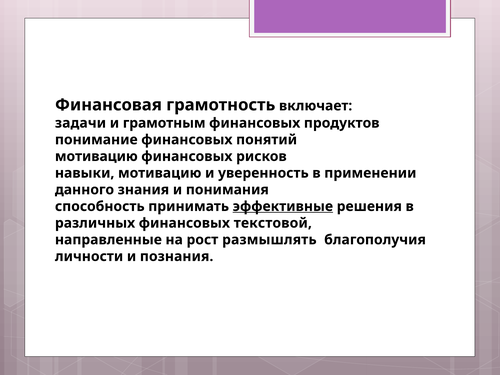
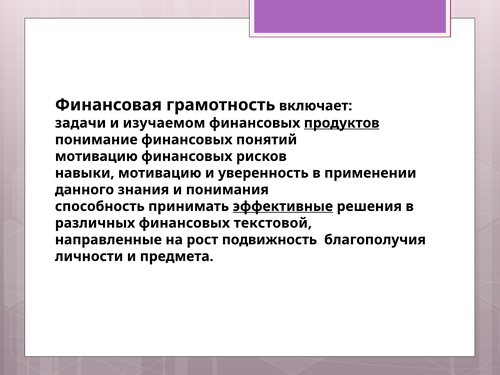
грамотным: грамотным -> изучаемом (164, 123)
продуктов underline: none -> present (342, 123)
размышлять: размышлять -> подвижность (269, 240)
познания: познания -> предмета (177, 256)
